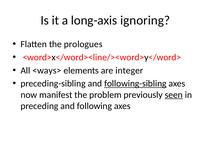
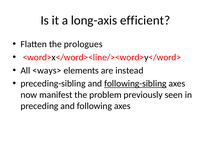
ignoring: ignoring -> efficient (145, 20)
integer: integer -> instead (129, 71)
seen underline: present -> none (174, 95)
